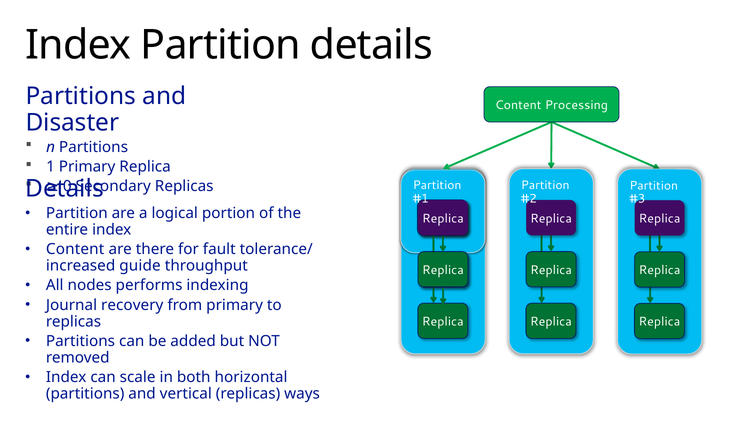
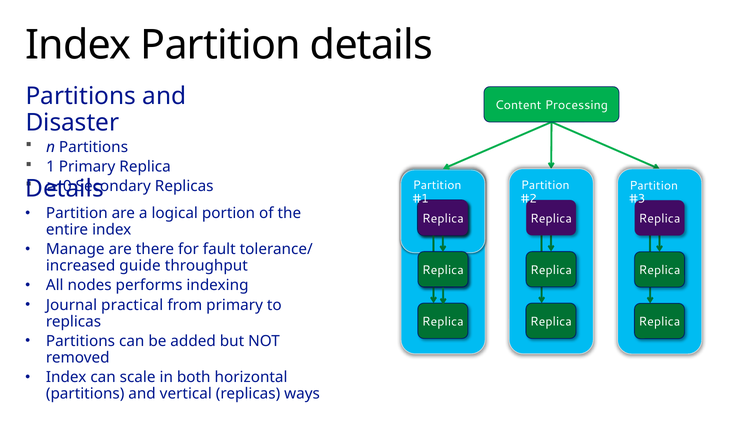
Content: Content -> Manage (75, 249)
recovery: recovery -> practical (132, 305)
